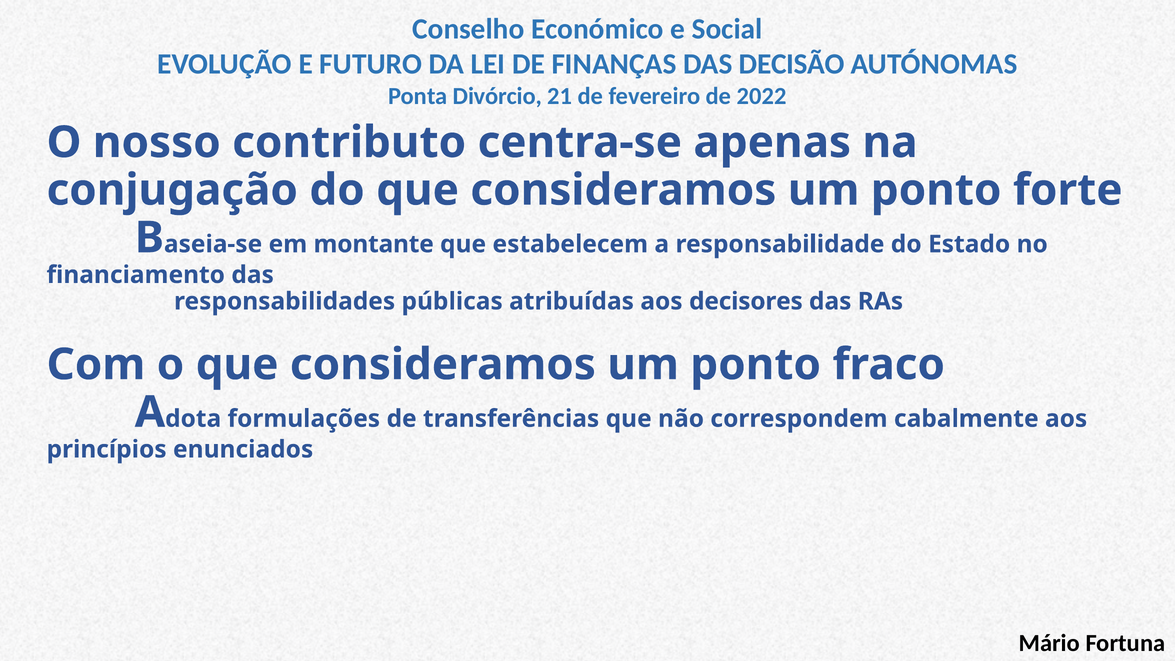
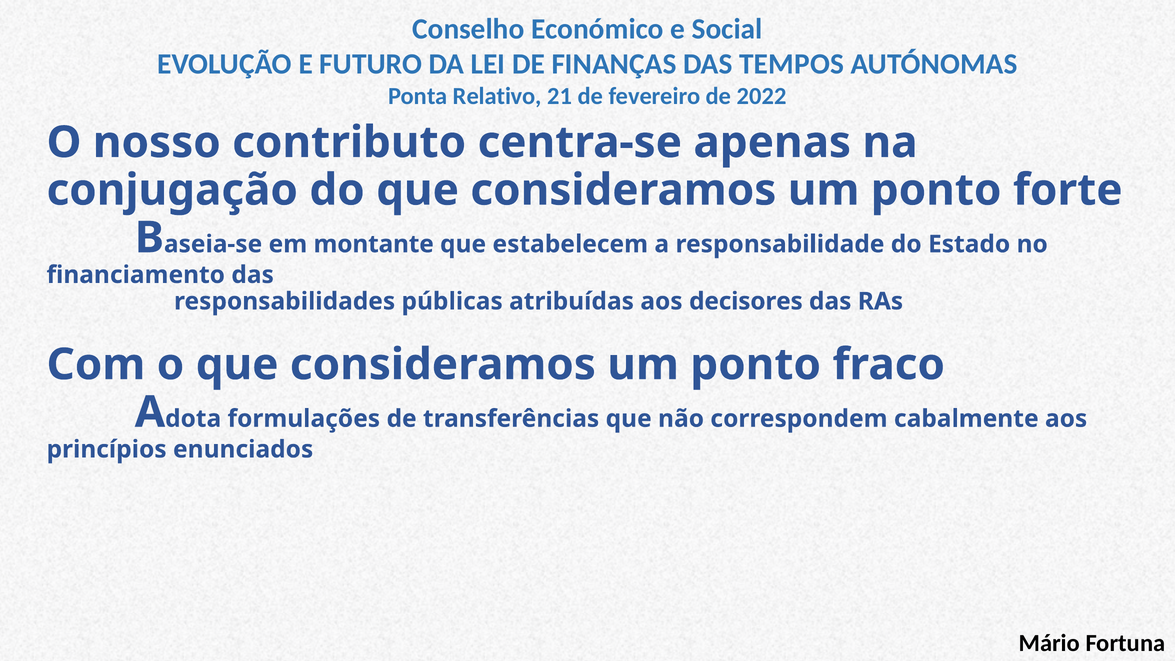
DECISÃO: DECISÃO -> TEMPOS (792, 64)
Divórcio: Divórcio -> Relativo (497, 96)
